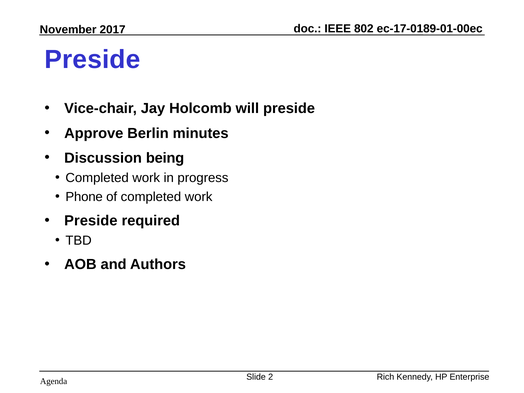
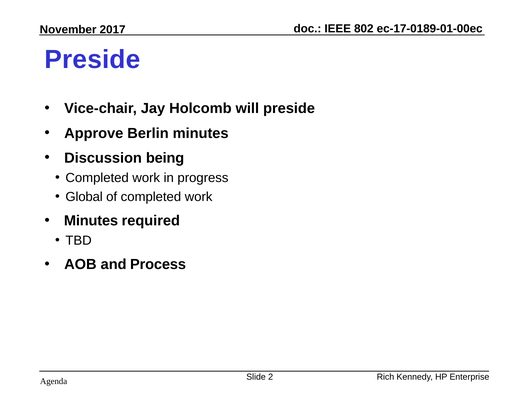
Phone: Phone -> Global (84, 197)
Preside: Preside -> Minutes (91, 221)
Authors: Authors -> Process (158, 264)
